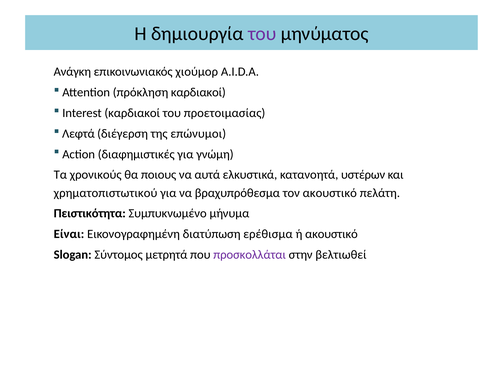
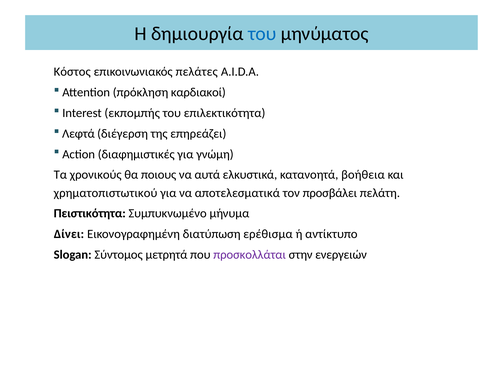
του colour: purple -> blue (262, 34)
Ανάγκη: Ανάγκη -> Κόστος (72, 72)
χιούμορ: χιούμορ -> πελάτες (197, 72)
Interest καρδιακοί: καρδιακοί -> εκπομπής (132, 113)
προετοιμασίας: προετοιμασίας -> επιλεκτικότητα (225, 113)
επώνυμοι: επώνυμοι -> επηρεάζει (198, 134)
υστέρων: υστέρων -> βοήθεια (363, 175)
βραχυπρόθεσμα: βραχυπρόθεσμα -> αποτελεσματικά (237, 193)
τον ακουστικό: ακουστικό -> προσβάλει (330, 193)
Είναι: Είναι -> Δίνει (69, 234)
ή ακουστικό: ακουστικό -> αντίκτυπο (331, 234)
βελτιωθεί: βελτιωθεί -> ενεργειών (341, 255)
